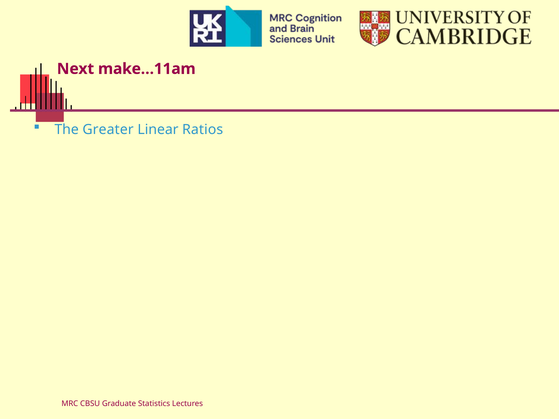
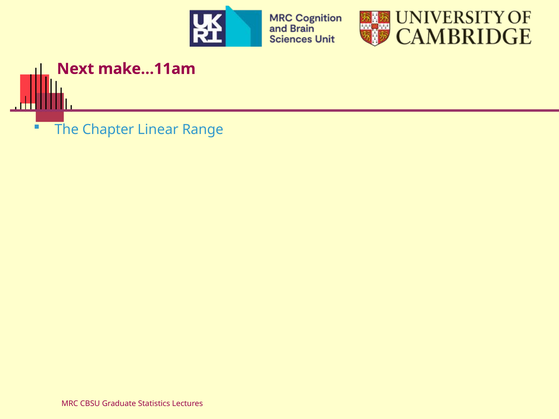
Greater: Greater -> Chapter (108, 130)
Ratios: Ratios -> Range (203, 130)
